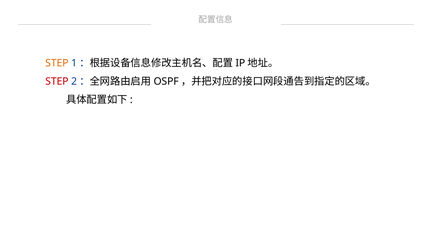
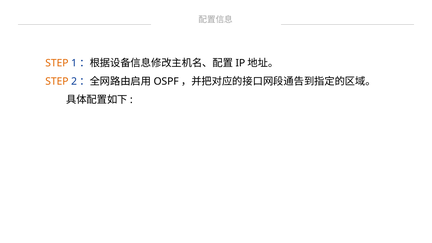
STEP colour: red -> orange (57, 81)
